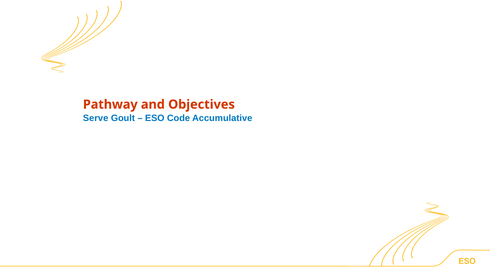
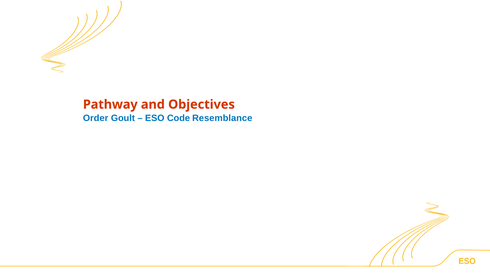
Serve: Serve -> Order (96, 118)
Accumulative: Accumulative -> Resemblance (222, 118)
